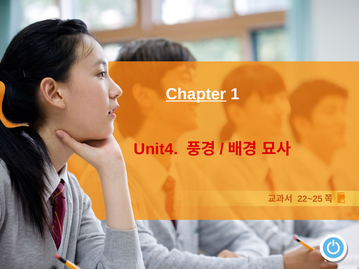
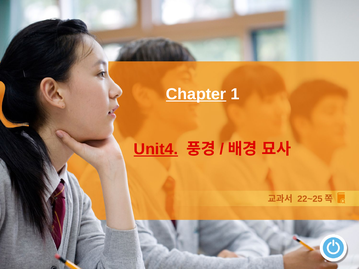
Unit4 underline: none -> present (156, 149)
